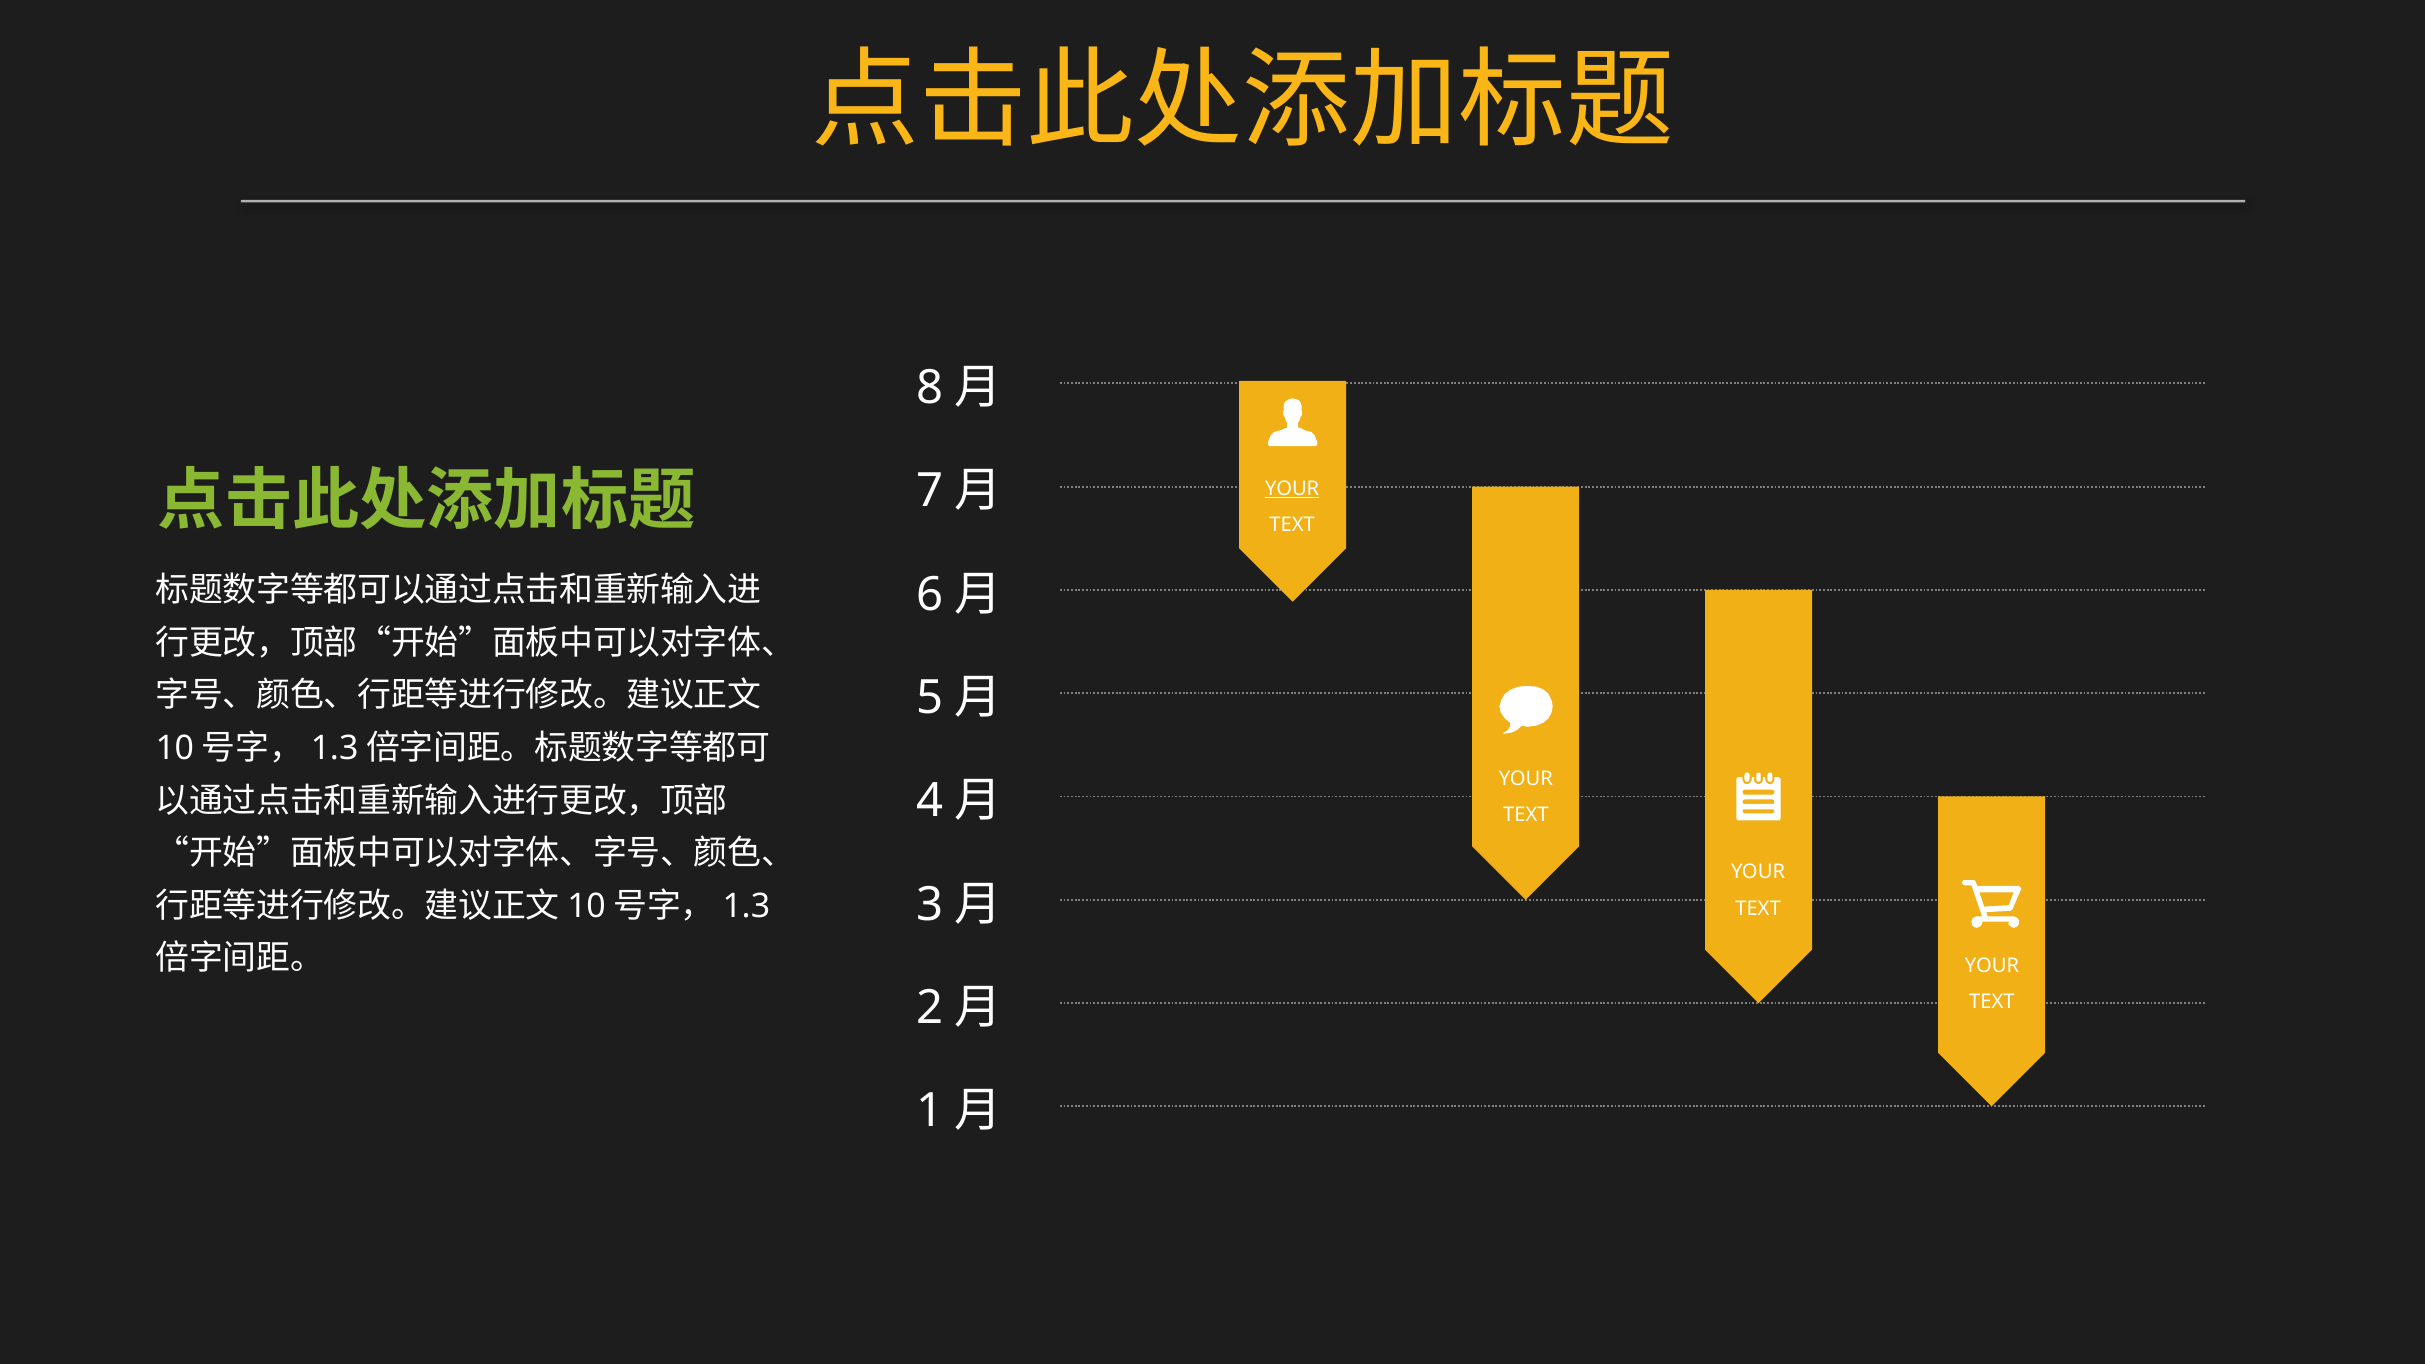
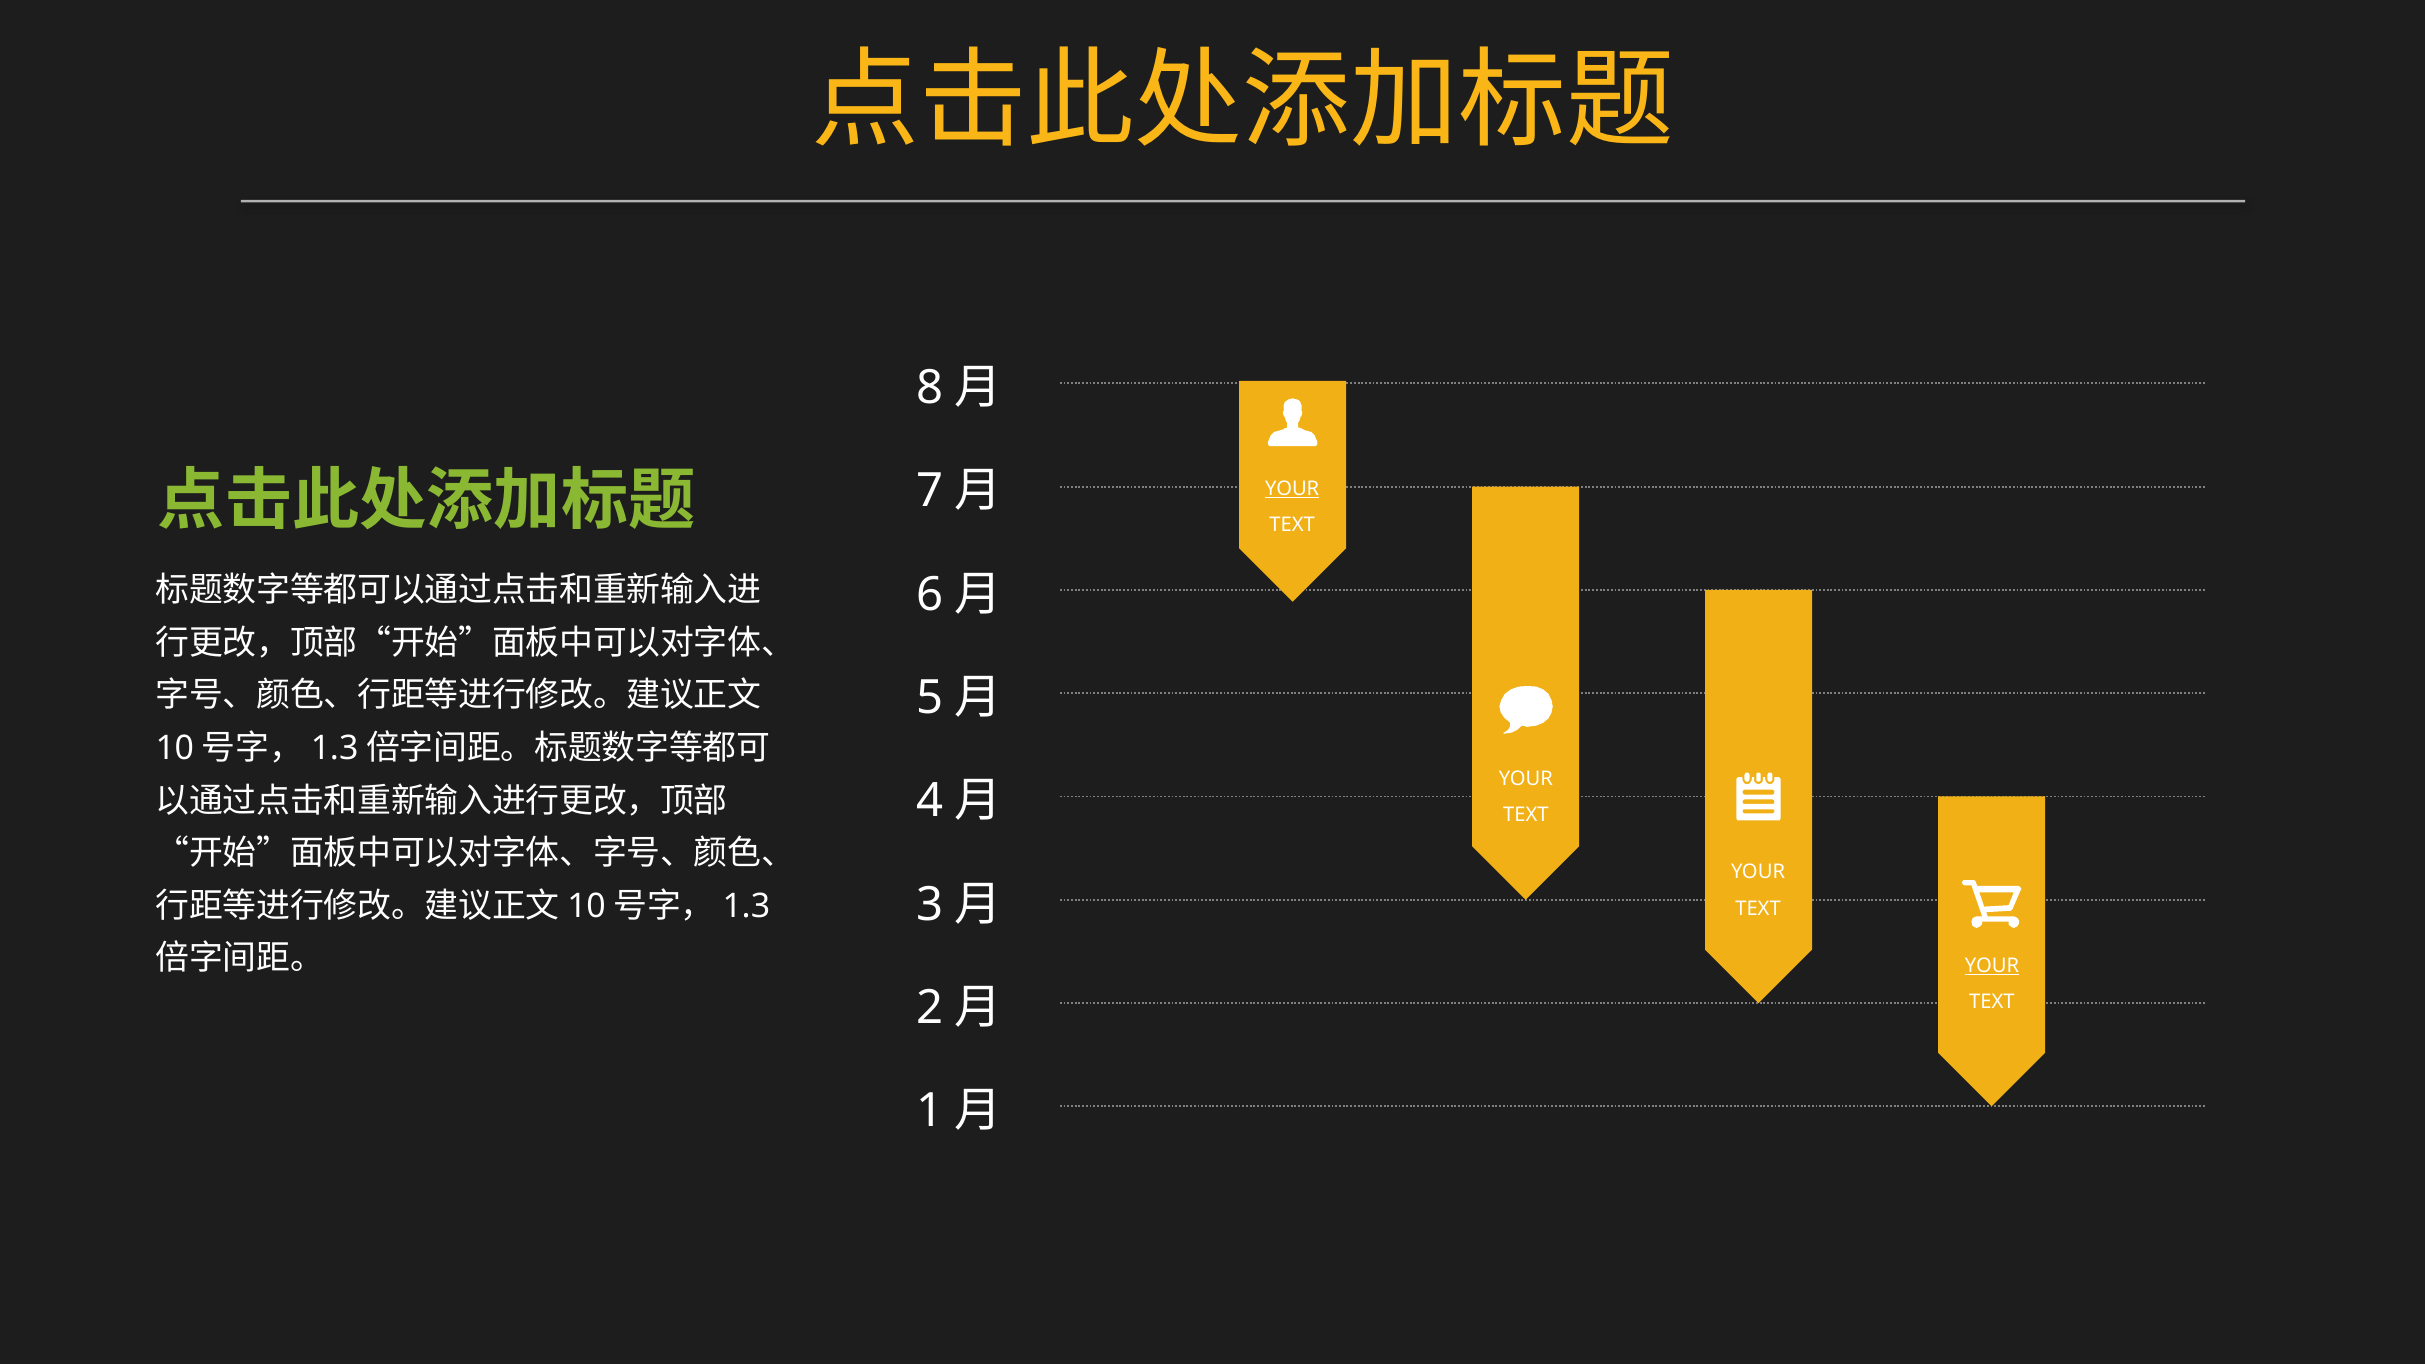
YOUR underline: none -> present (1992, 965)
